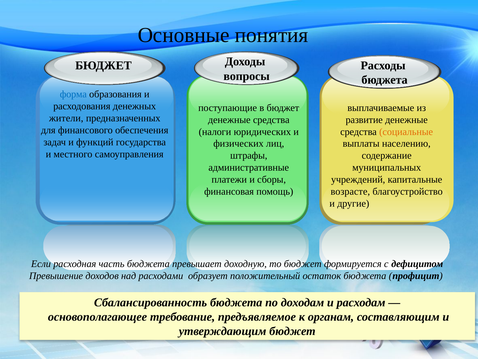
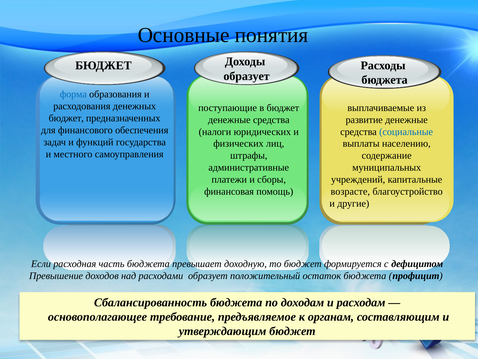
вопросы: вопросы -> образует (247, 76)
жители: жители -> бюджет (66, 118)
социальные colour: orange -> blue (406, 132)
